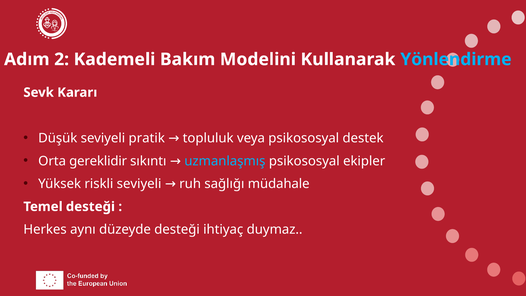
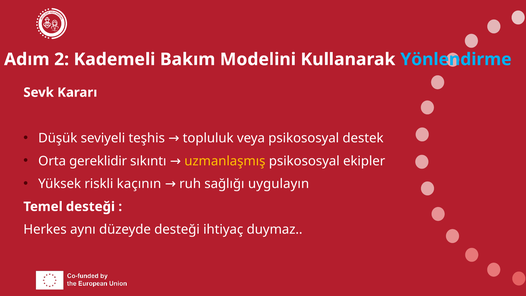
pratik: pratik -> teşhis (147, 138)
uzmanlaşmış colour: light blue -> yellow (225, 161)
riskli seviyeli: seviyeli -> kaçının (139, 184)
müdahale: müdahale -> uygulayın (279, 184)
